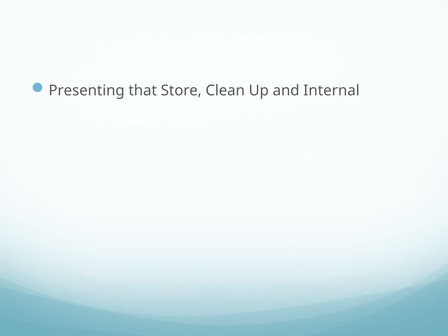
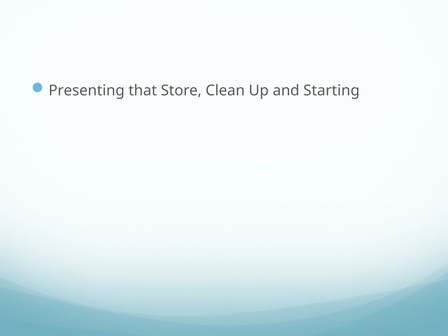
Internal: Internal -> Starting (332, 91)
